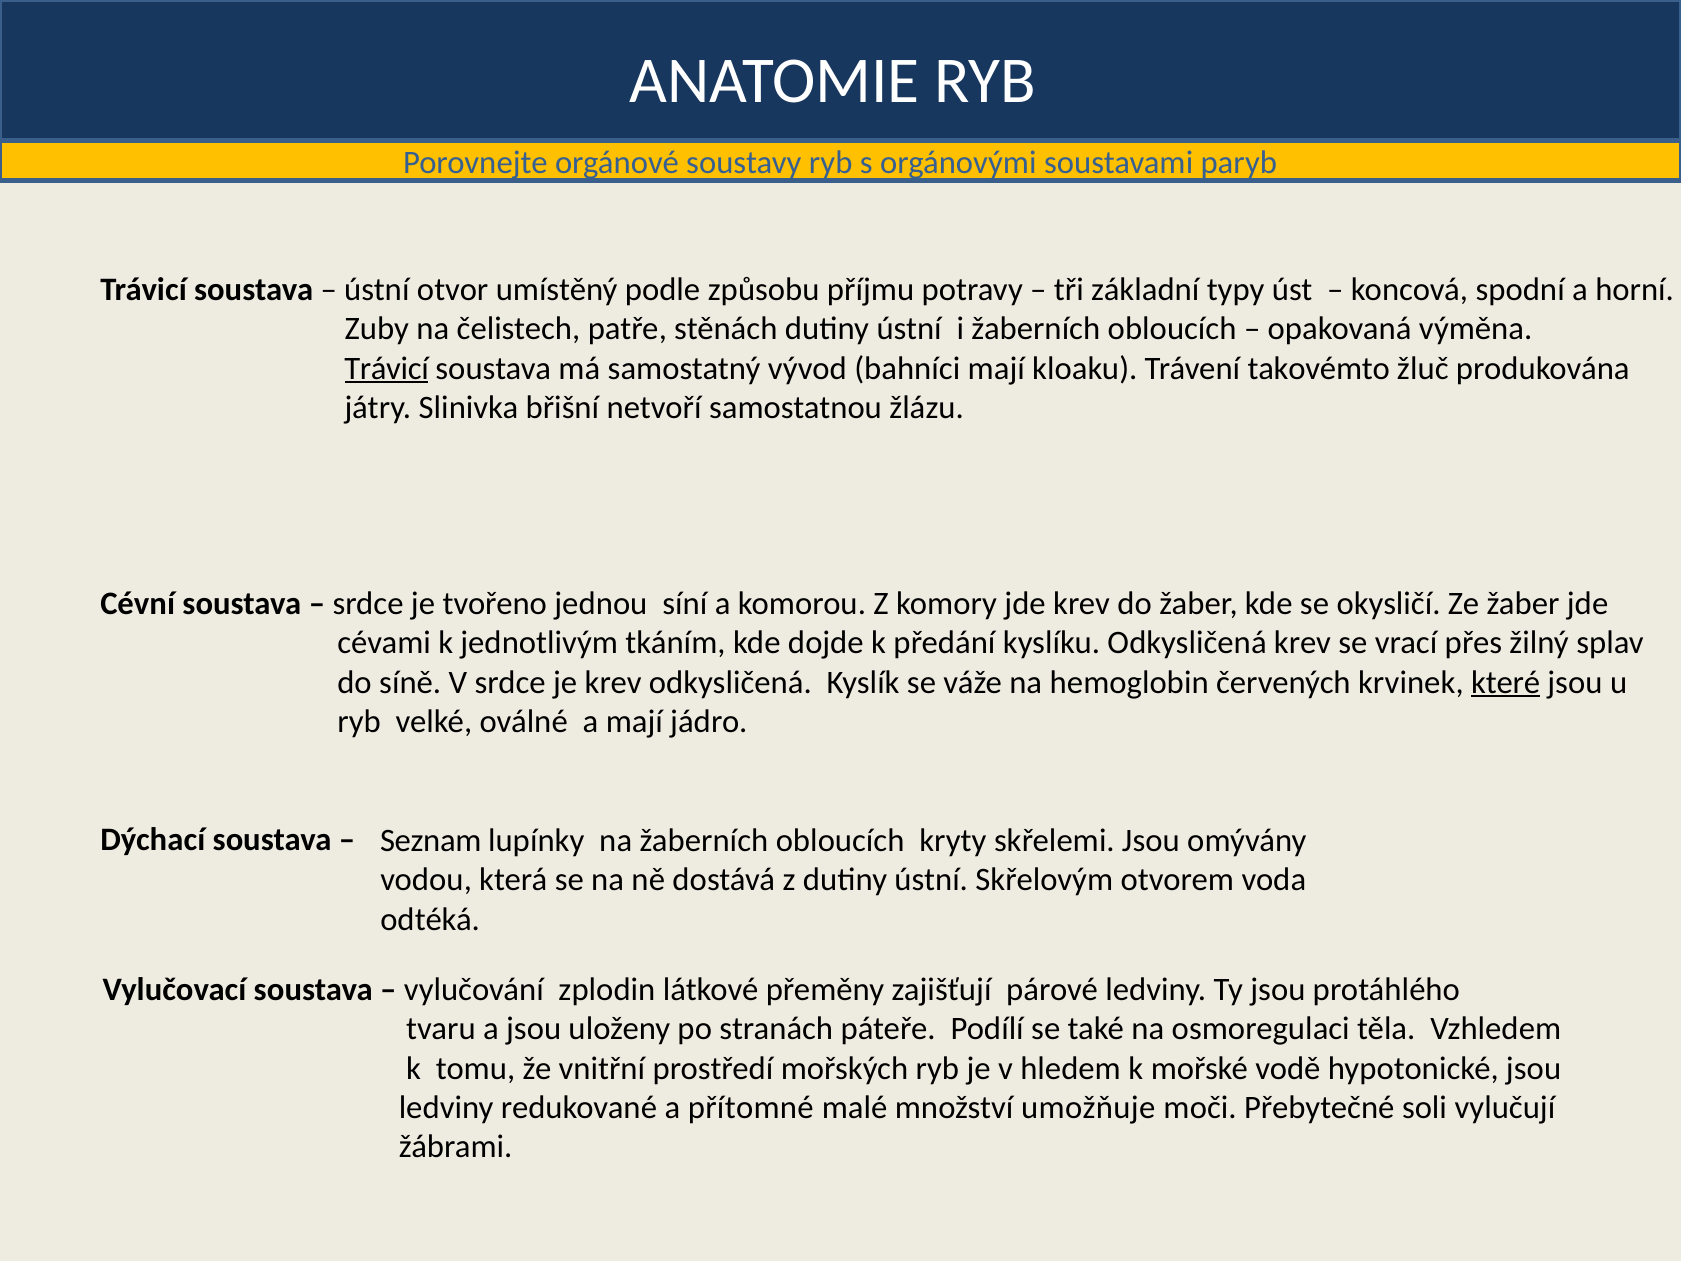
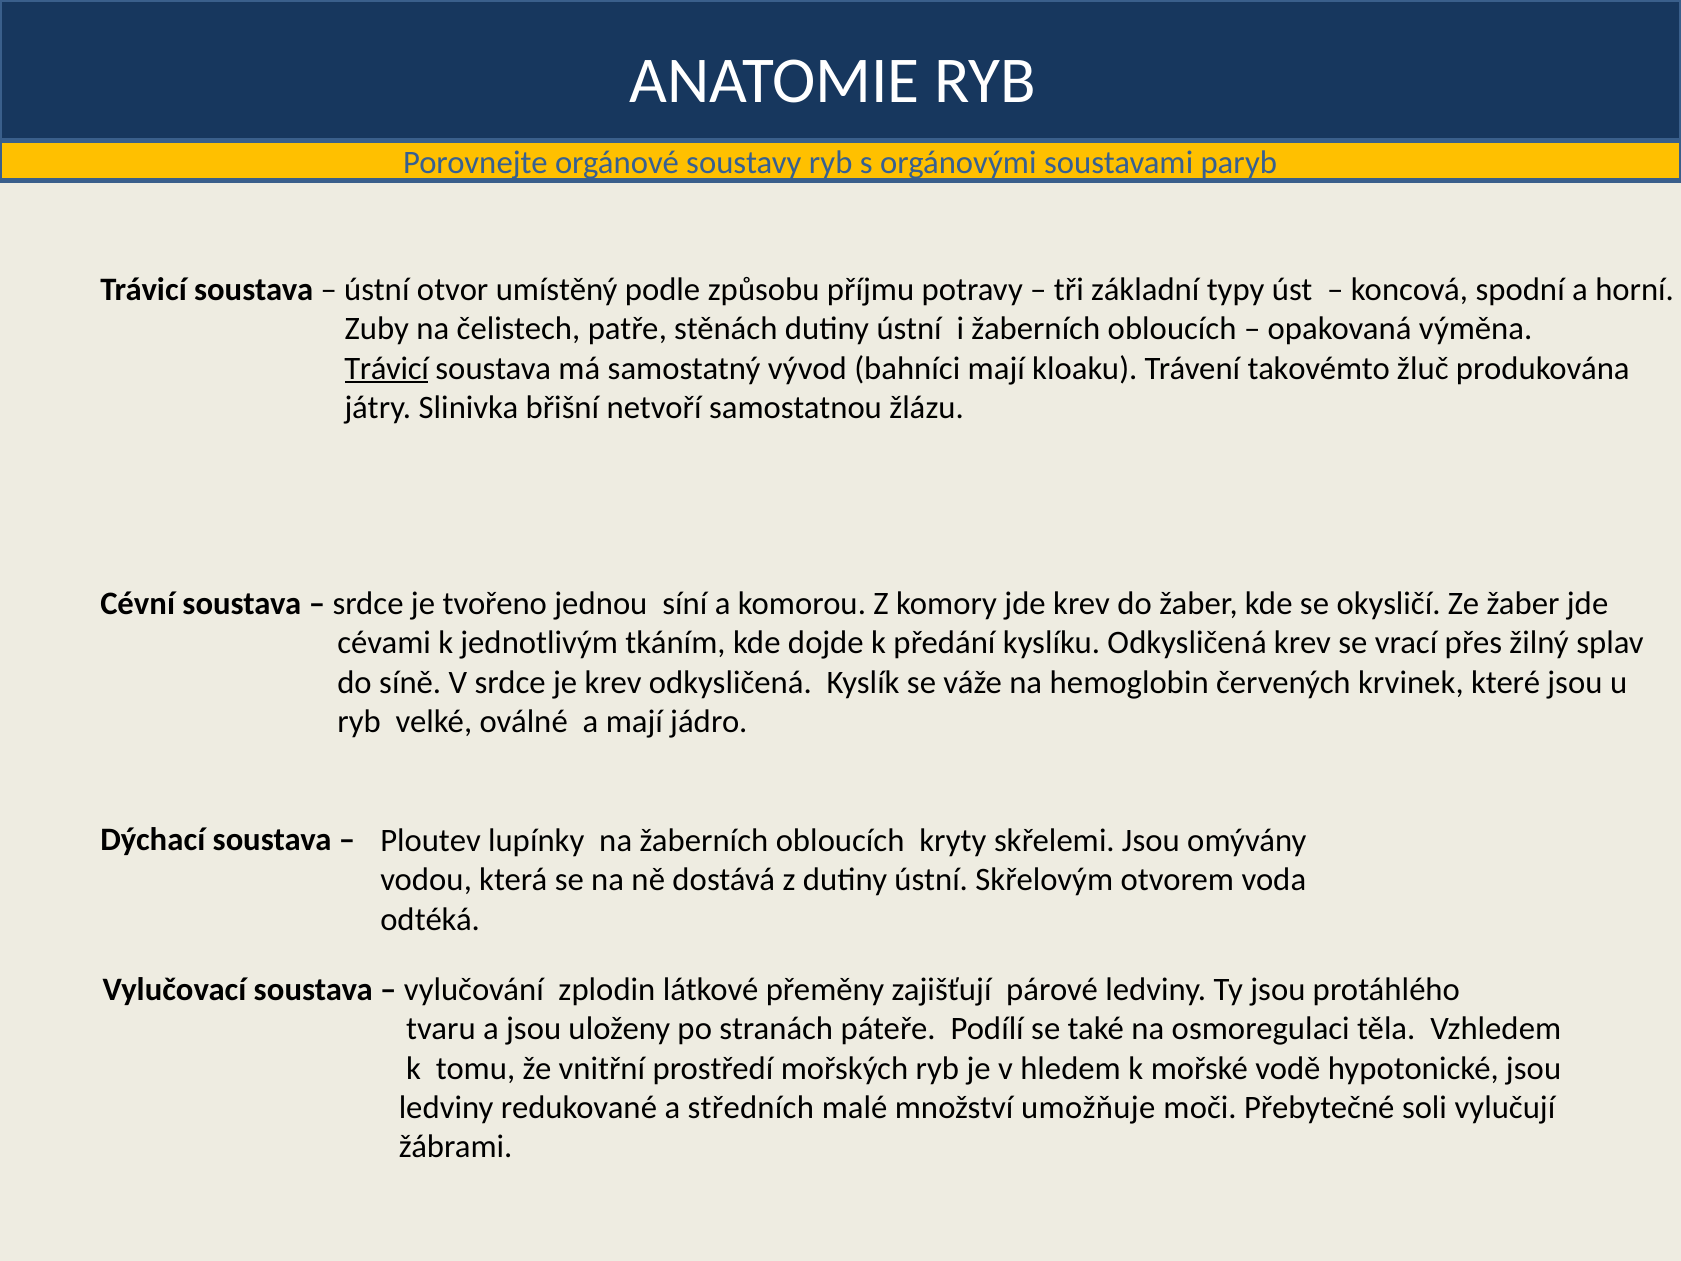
které underline: present -> none (1506, 682)
Seznam: Seznam -> Ploutev (431, 841)
přítomné: přítomné -> středních (751, 1107)
